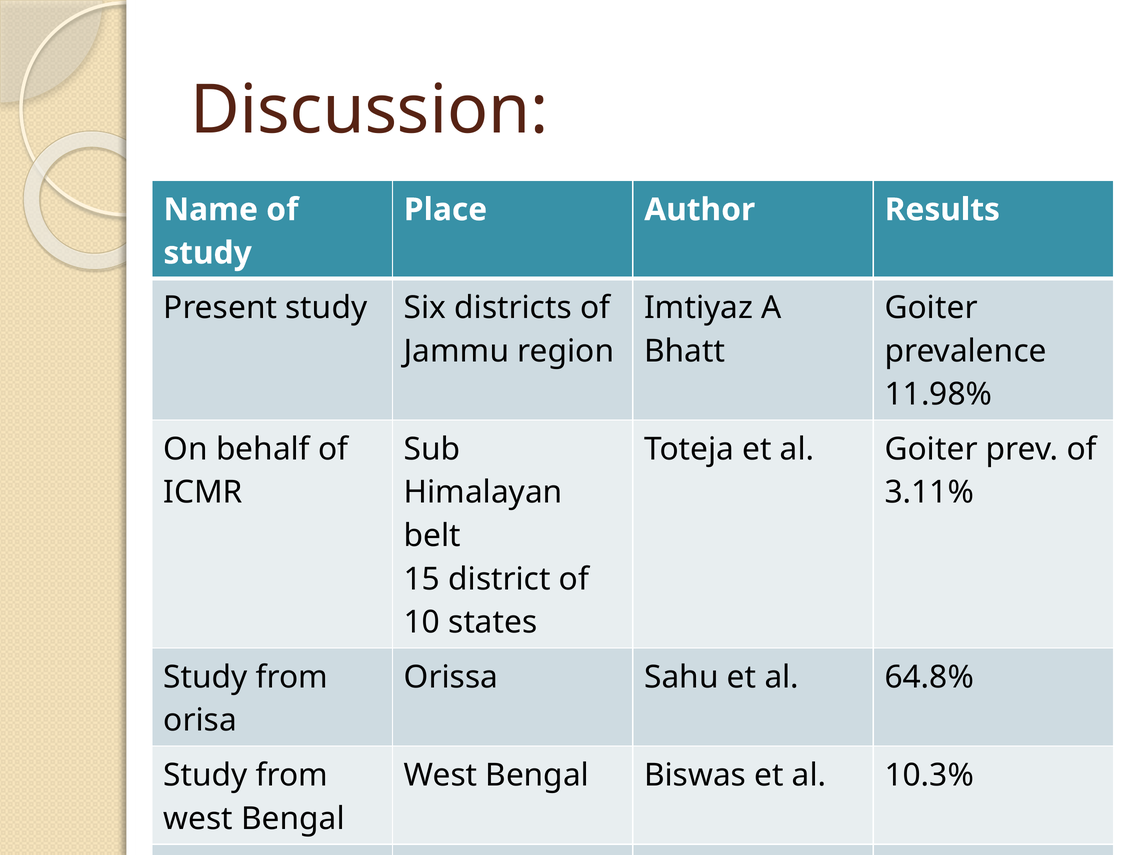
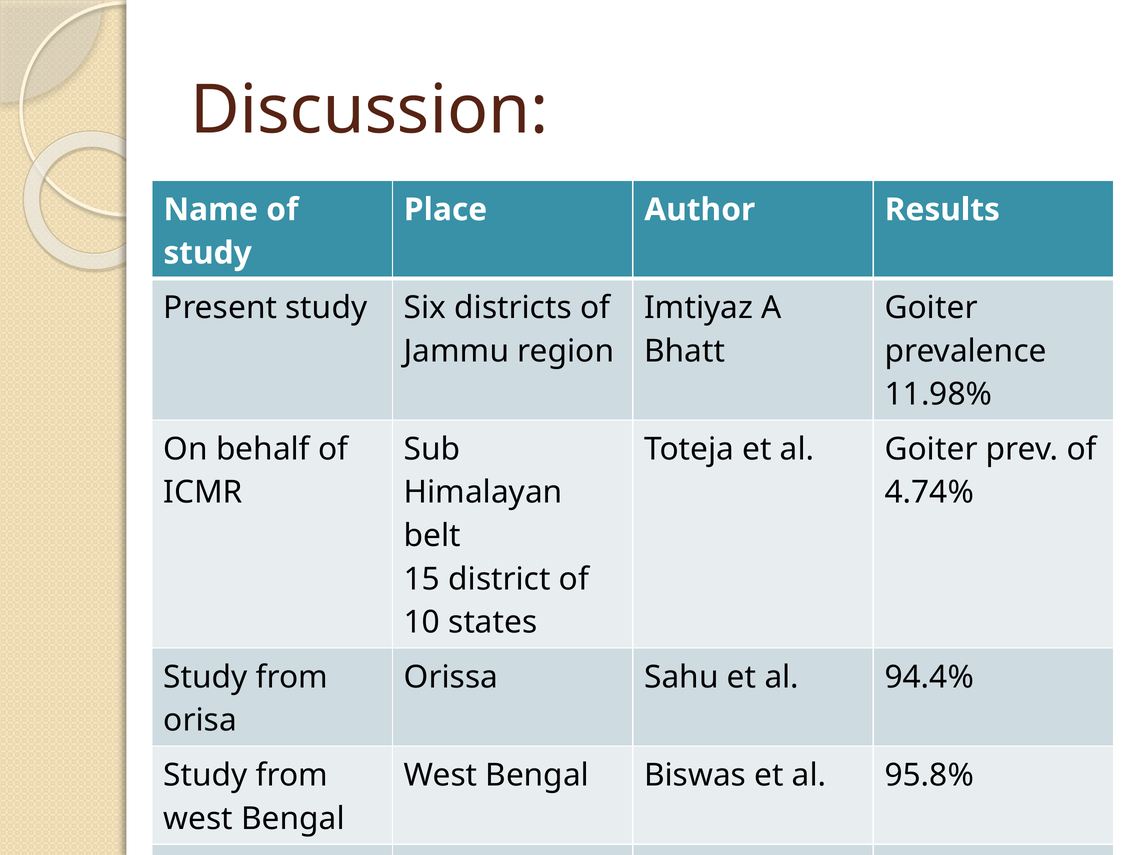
3.11%: 3.11% -> 4.74% (929, 493)
64.8%: 64.8% -> 94.4% (929, 677)
10.3%: 10.3% -> 95.8% (929, 775)
